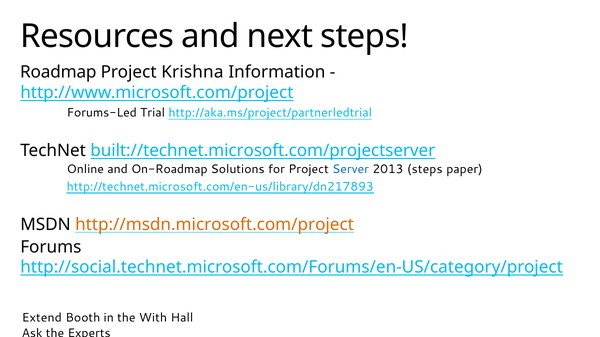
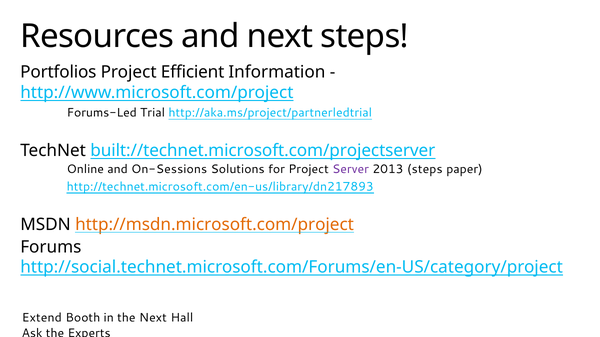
Roadmap: Roadmap -> Portfolios (58, 72)
Krishna: Krishna -> Efficient (193, 72)
On-Roadmap: On-Roadmap -> On-Sessions (169, 170)
Server colour: blue -> purple (351, 170)
the With: With -> Next (153, 318)
